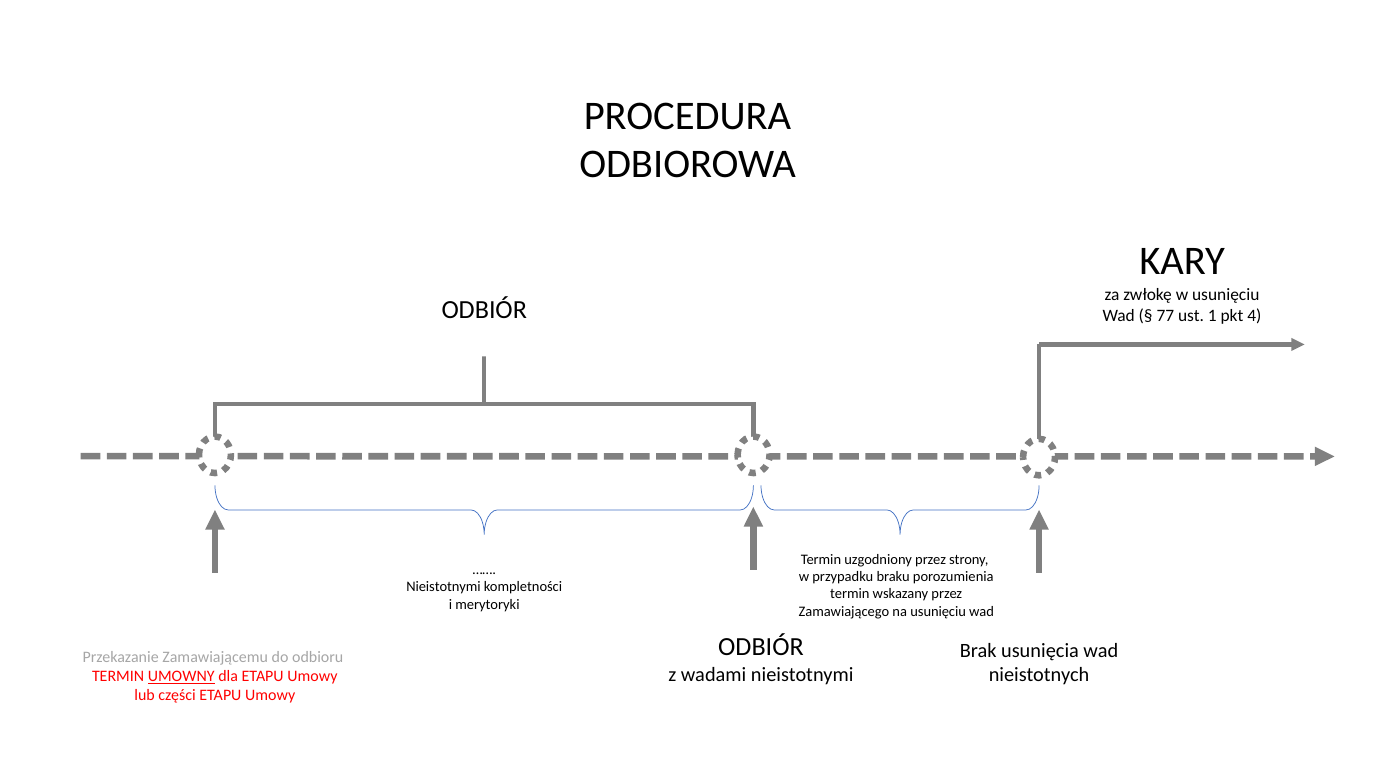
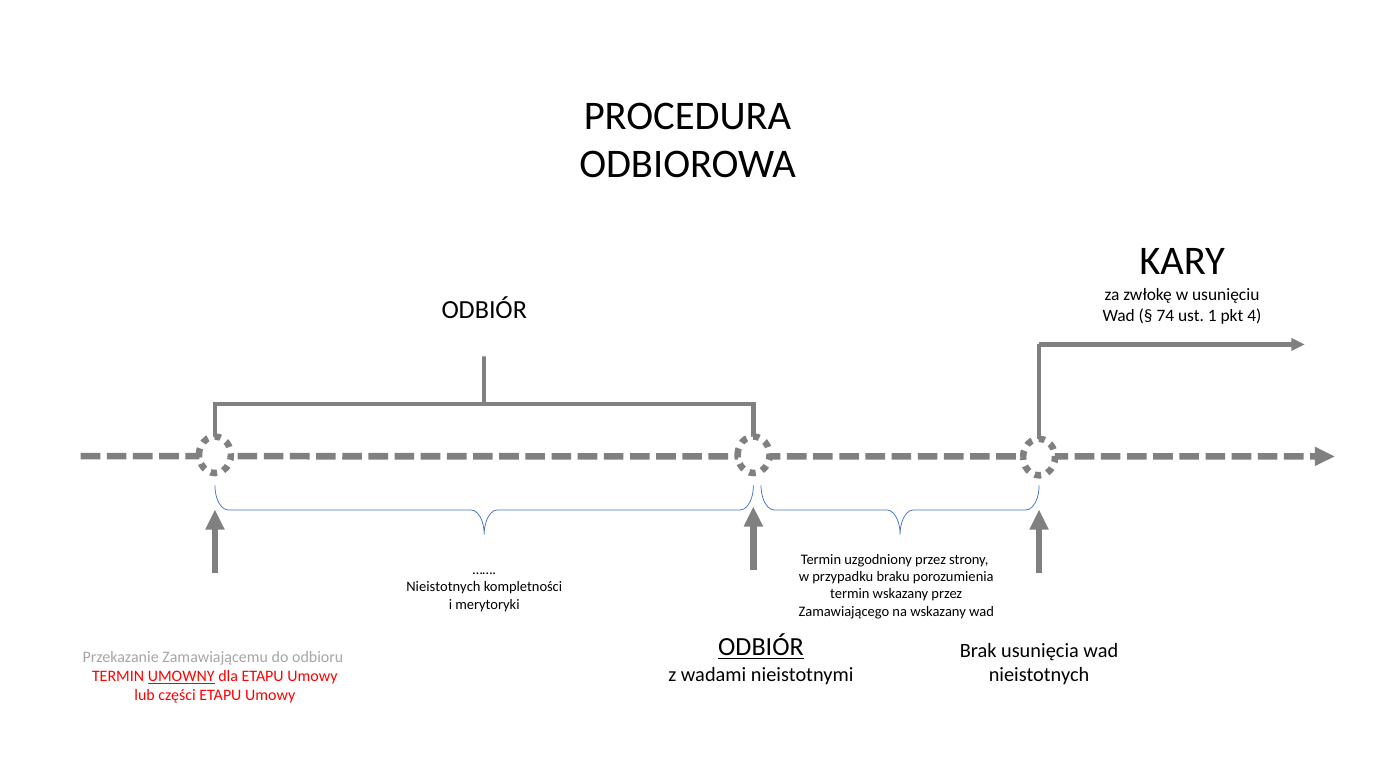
77: 77 -> 74 (1165, 316)
Nieistotnymi: Nieistotnymi -> Nieistotnych (443, 588)
na usunięciu: usunięciu -> wskazany (938, 612)
ODBIÓR underline: none -> present (761, 648)
